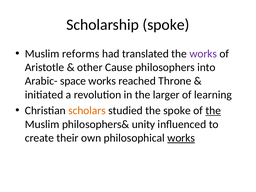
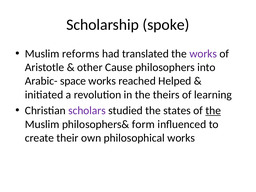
Throne: Throne -> Helped (175, 81)
larger: larger -> theirs (166, 95)
scholars colour: orange -> purple (87, 111)
the spoke: spoke -> states (177, 111)
unity: unity -> form (143, 124)
works underline: present -> none (181, 138)
